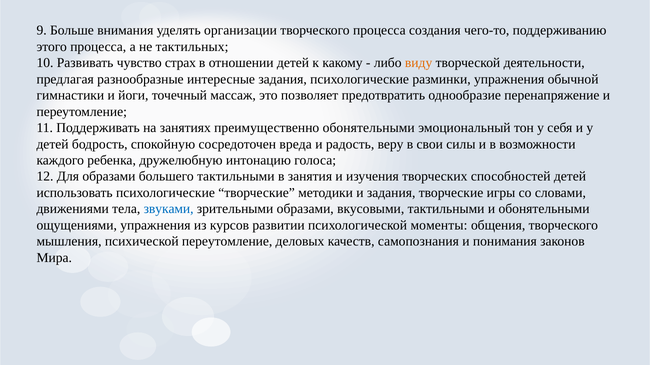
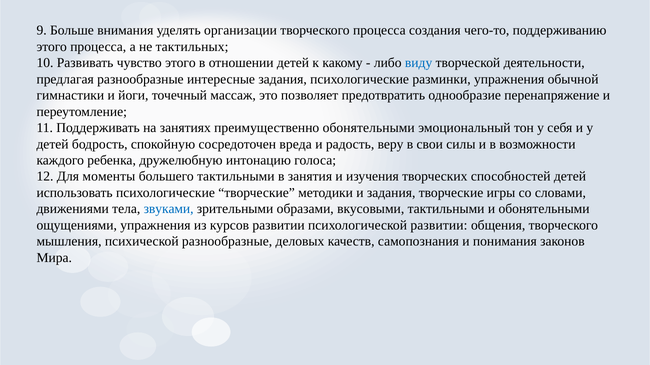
чувство страх: страх -> этого (180, 63)
виду colour: orange -> blue (419, 63)
Для образами: образами -> моменты (109, 177)
психологической моменты: моменты -> развитии (439, 226)
психической переутомление: переутомление -> разнообразные (227, 242)
